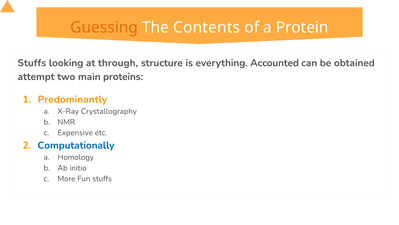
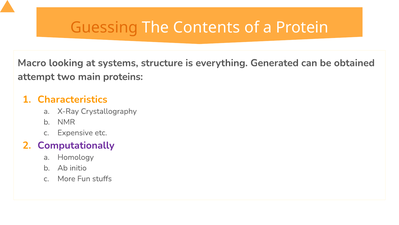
Stuffs: Stuffs -> Macro (32, 63)
through: through -> systems (118, 63)
Accounted: Accounted -> Generated (275, 63)
Predominantly: Predominantly -> Characteristics (72, 99)
Computationally colour: blue -> purple (76, 145)
